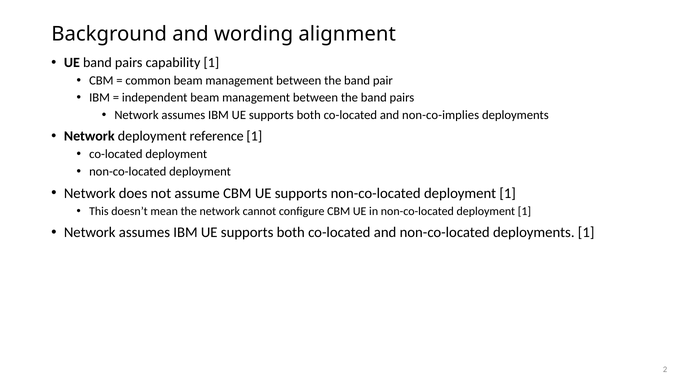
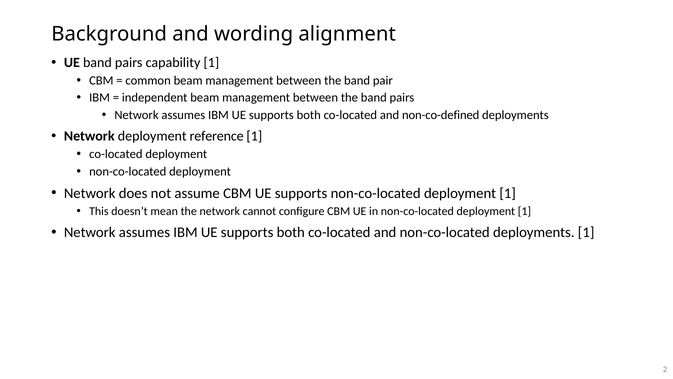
non-co-implies: non-co-implies -> non-co-defined (441, 115)
